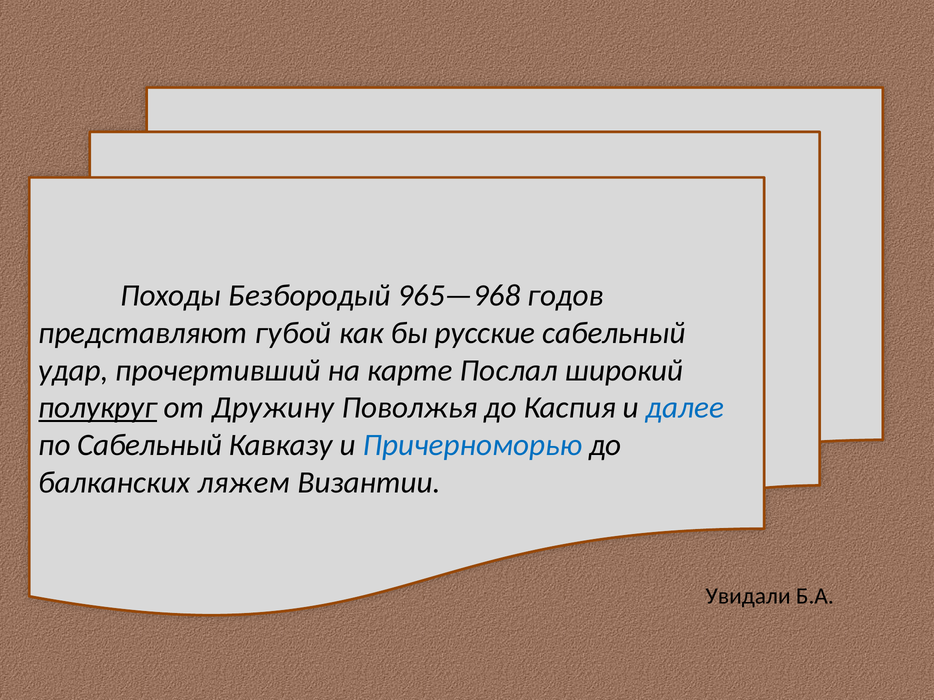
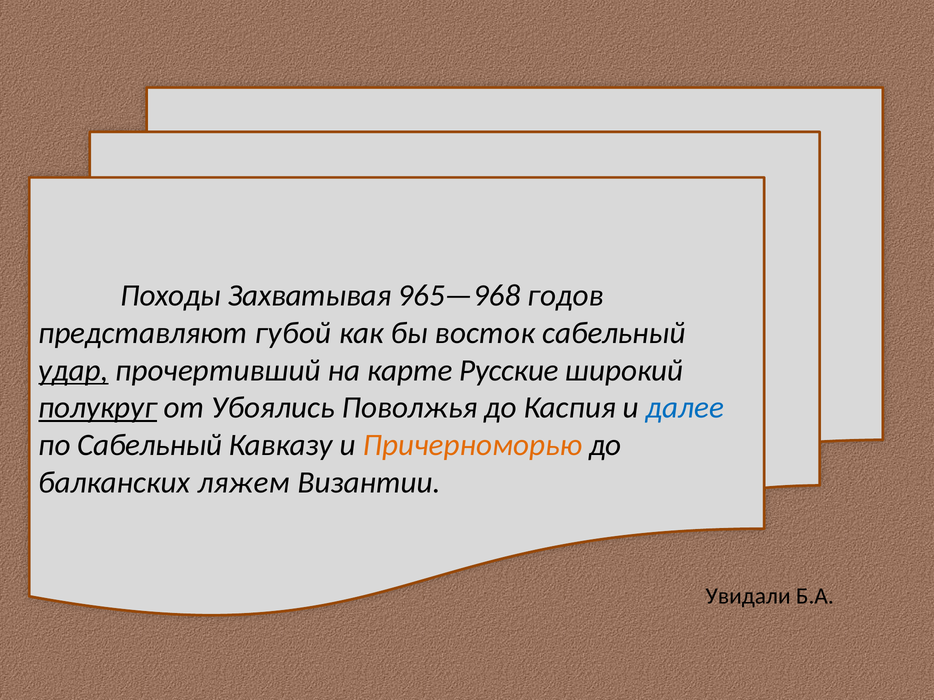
Безбородый: Безбородый -> Захватывая (310, 296)
русские: русские -> восток (485, 333)
удар underline: none -> present (73, 371)
Послал: Послал -> Русские (509, 371)
Дружину: Дружину -> Убоялись (273, 408)
Причерноморью colour: blue -> orange (472, 445)
